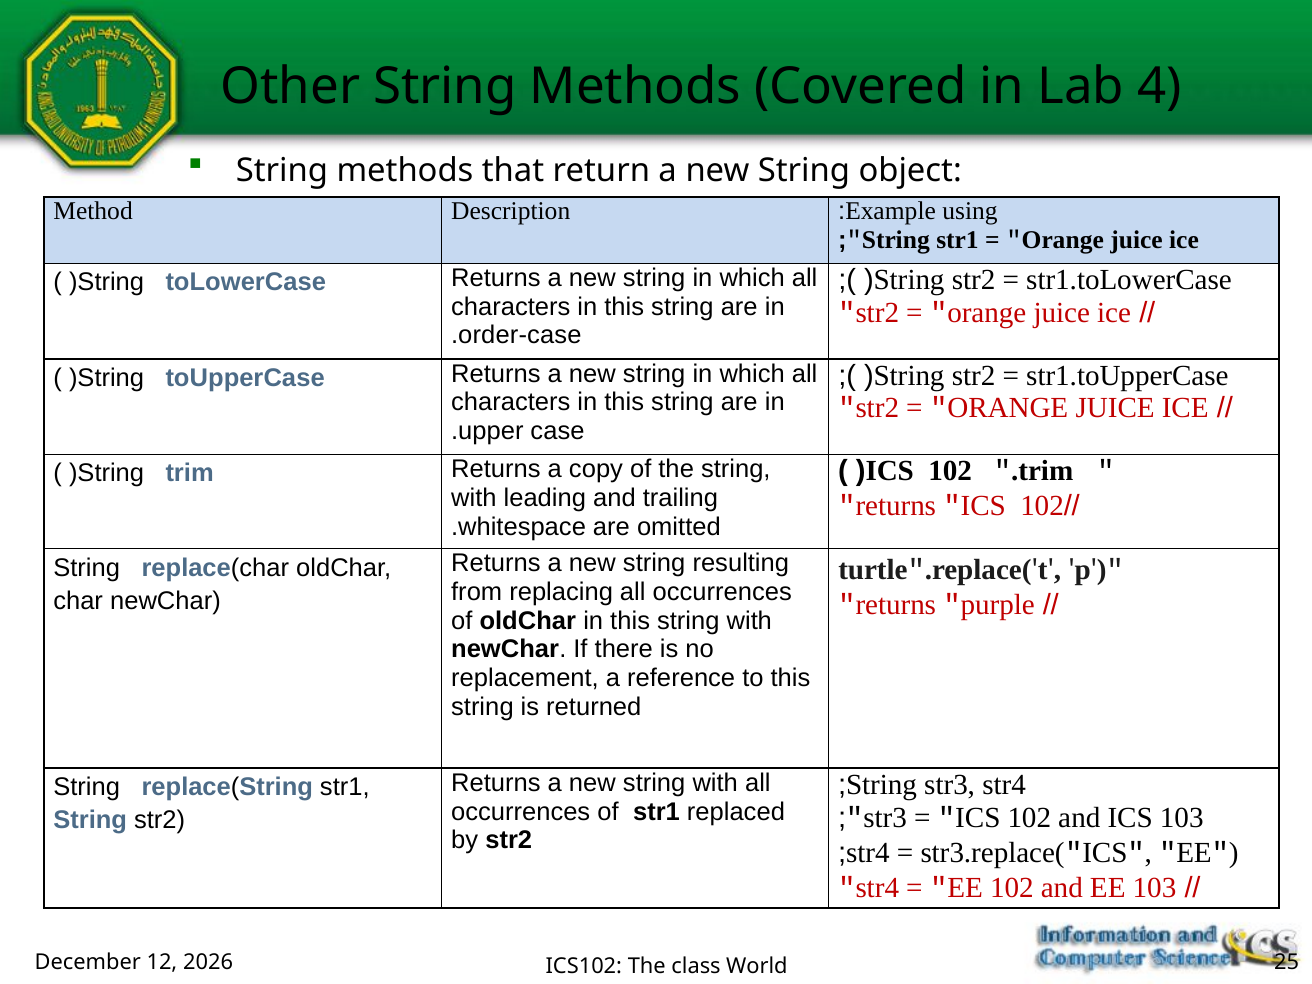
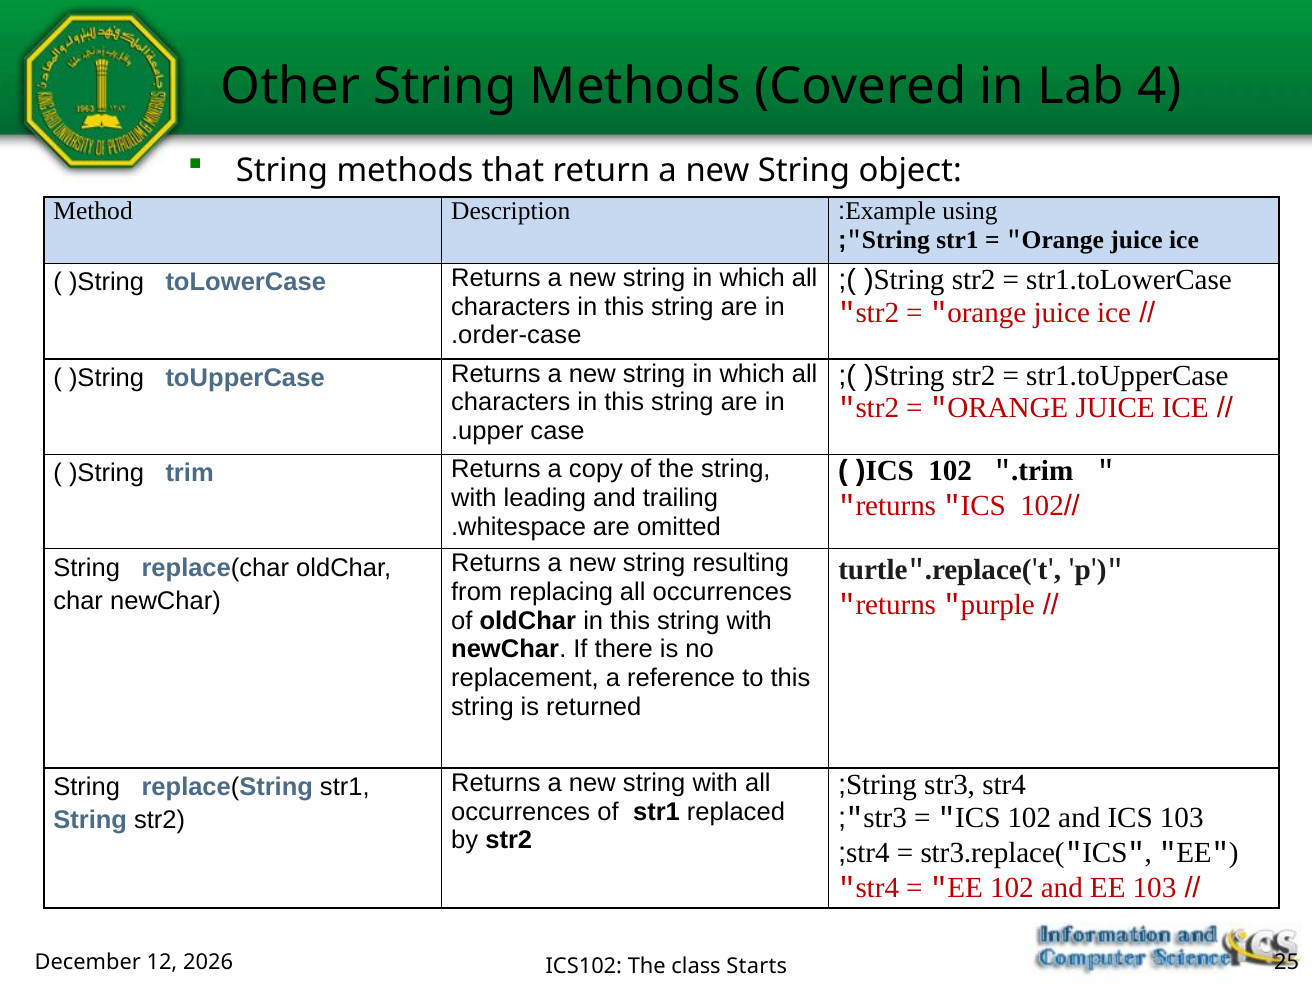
World: World -> Starts (757, 966)
